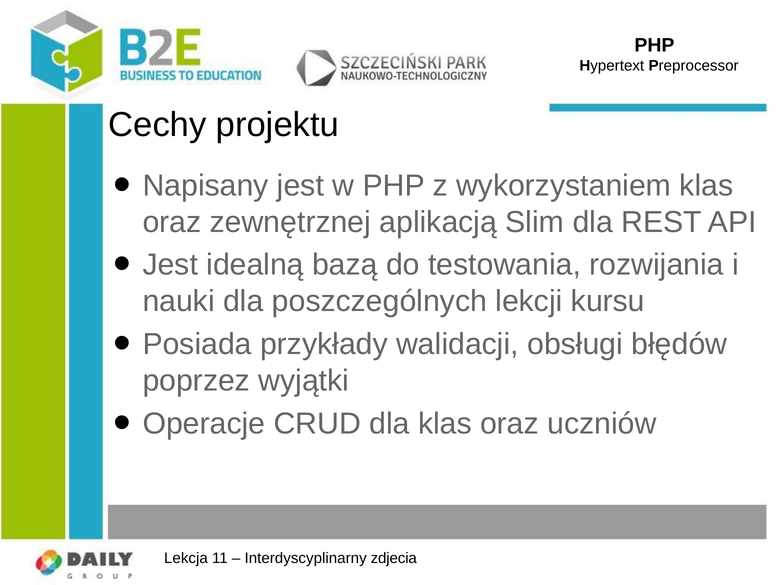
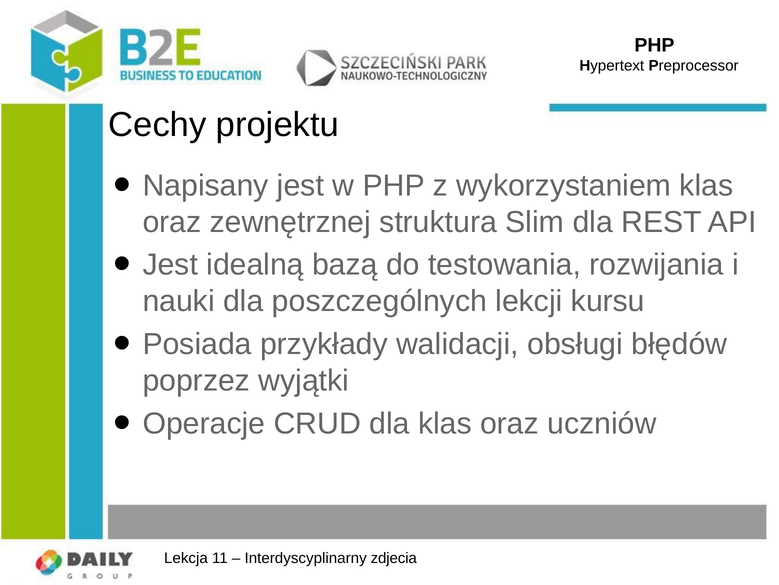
aplikacją: aplikacją -> struktura (438, 222)
